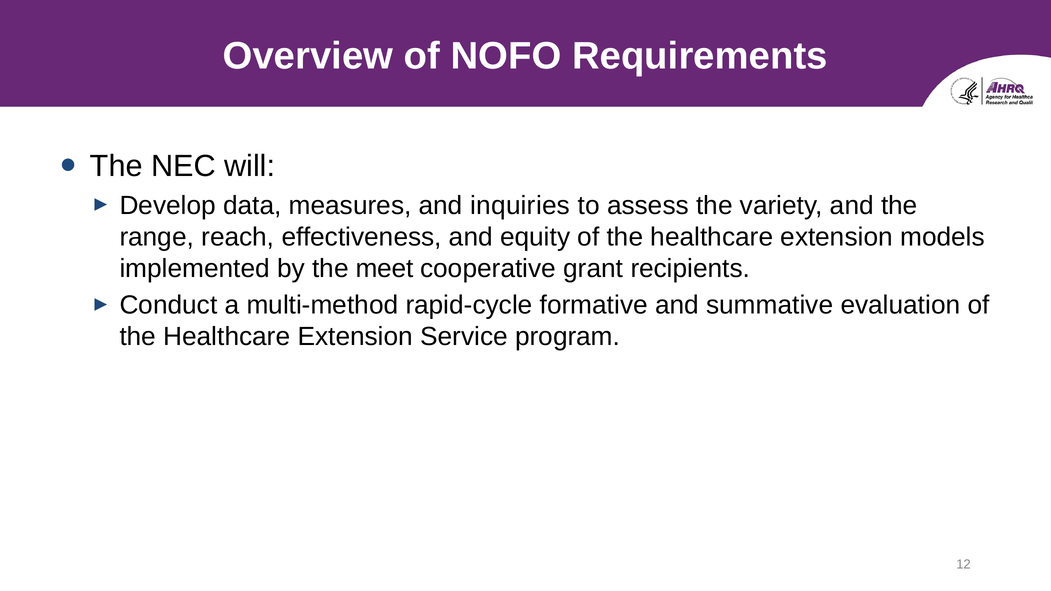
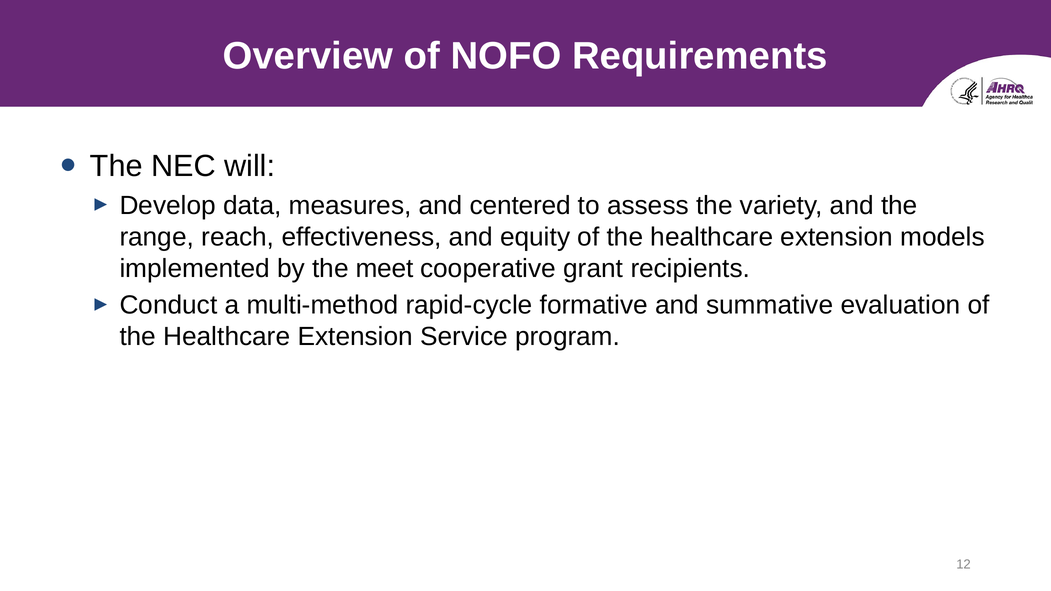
inquiries: inquiries -> centered (520, 206)
